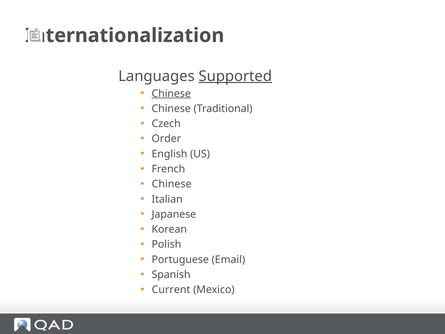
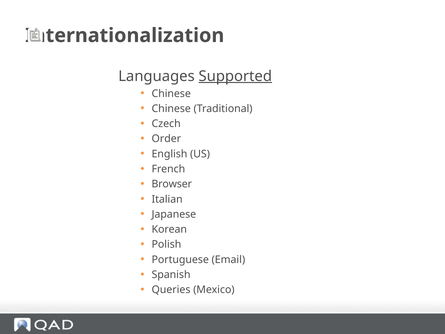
Chinese underline: present -> none (171, 93)
Chinese: Chinese -> Browser (172, 184)
Current: Current -> Queries (171, 290)
